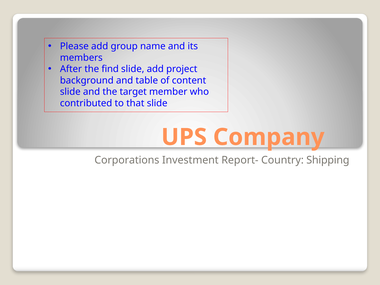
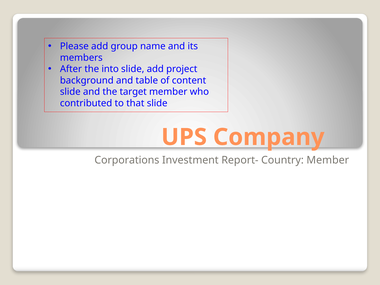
find: find -> into (110, 69)
Country Shipping: Shipping -> Member (328, 160)
